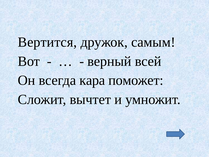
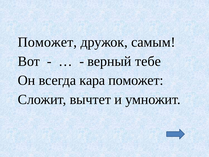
Вертится: Вертится -> Поможет (47, 42)
всей: всей -> тебе (148, 61)
